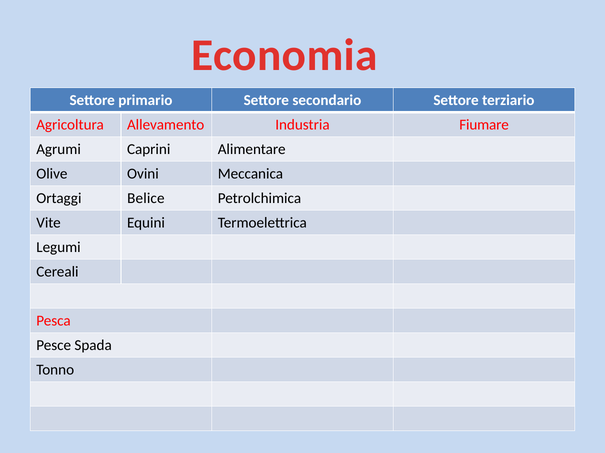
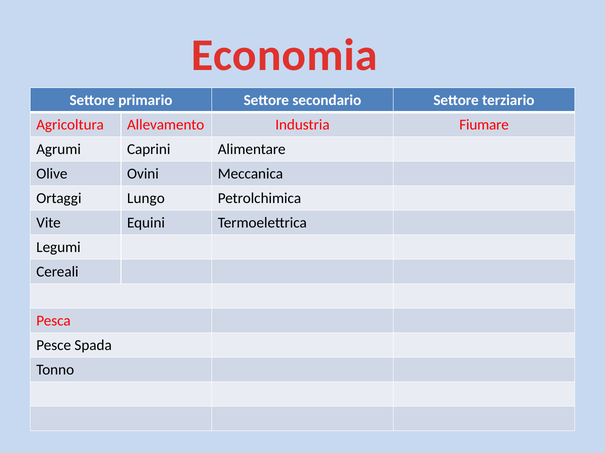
Belice: Belice -> Lungo (146, 198)
